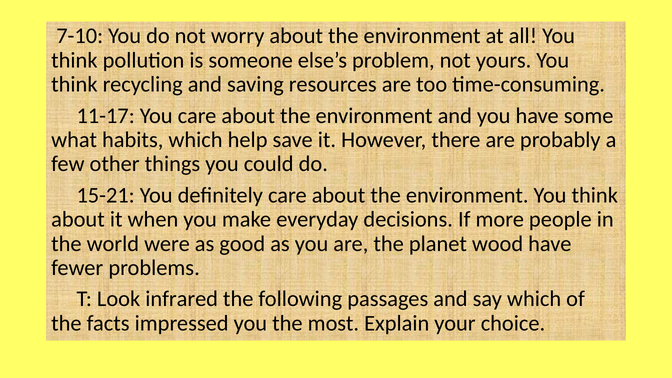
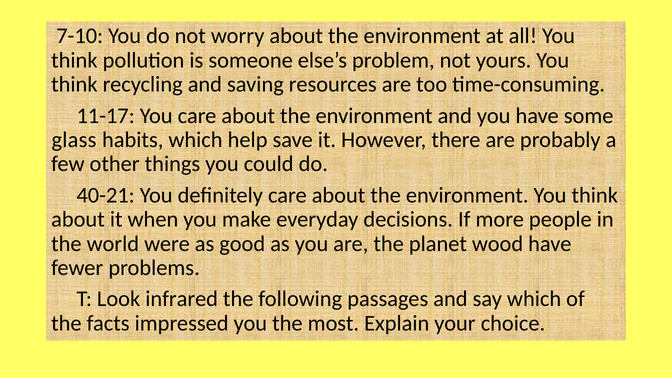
what: what -> glass (74, 140)
15-21: 15-21 -> 40-21 (106, 195)
